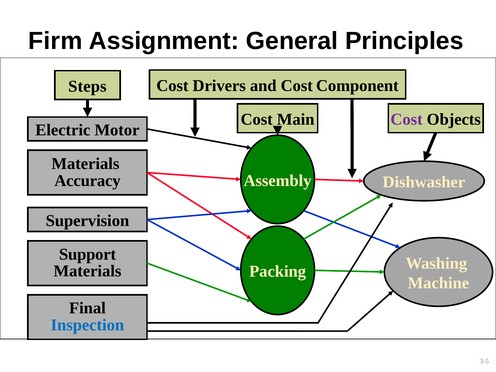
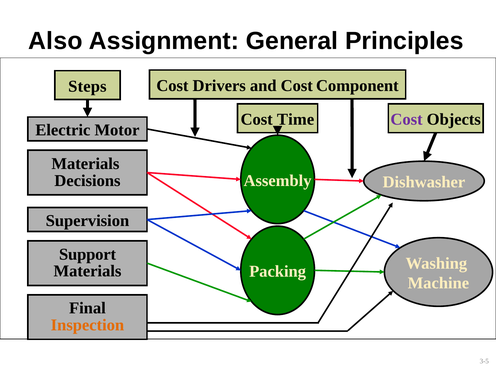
Firm: Firm -> Also (55, 41)
Main: Main -> Time (296, 119)
Accuracy: Accuracy -> Decisions (87, 181)
Inspection colour: blue -> orange (87, 325)
